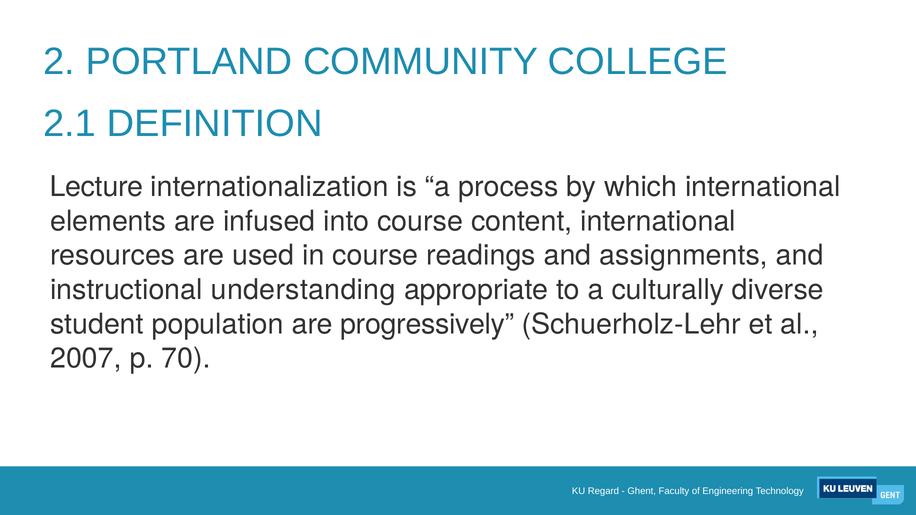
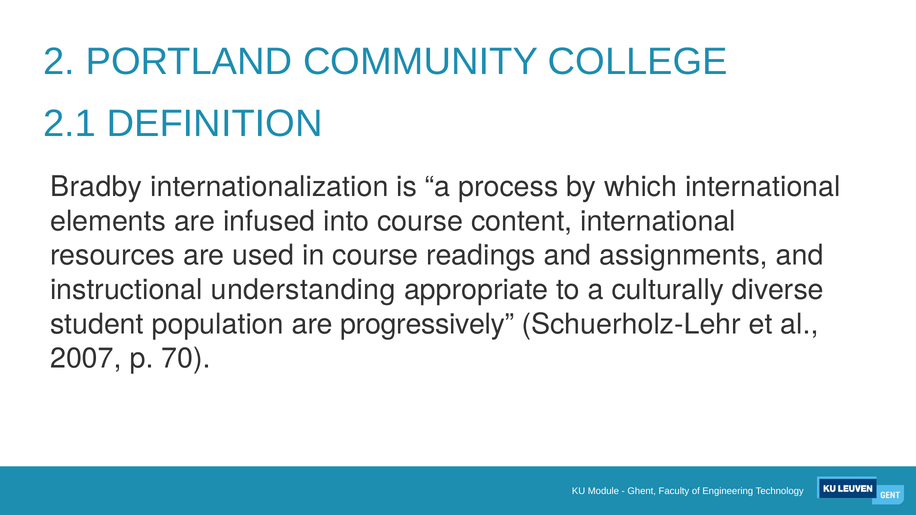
Lecture: Lecture -> Bradby (96, 187)
Regard: Regard -> Module (603, 492)
